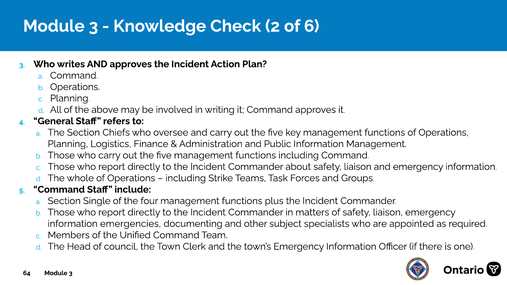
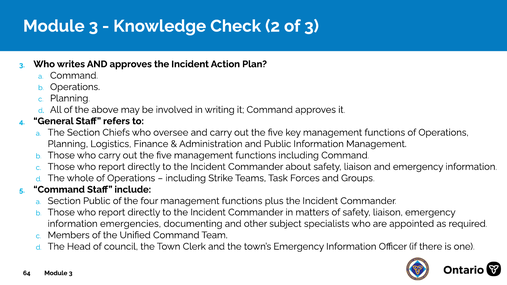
of 6: 6 -> 3 (312, 26)
Section Single: Single -> Public (97, 201)
